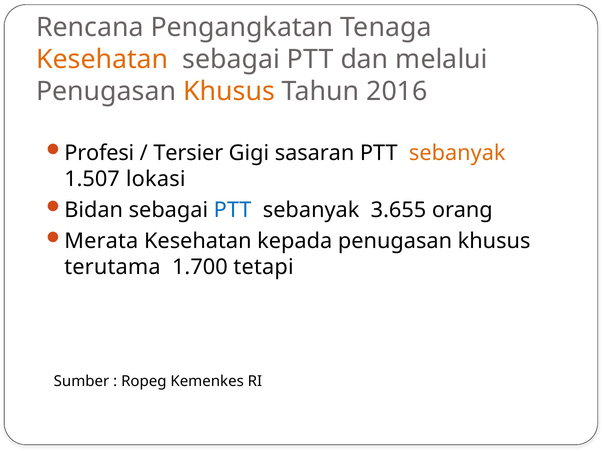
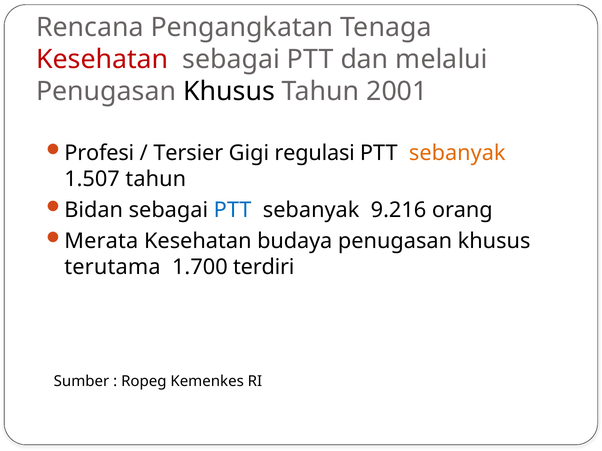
Kesehatan colour: orange -> red (102, 60)
Khusus colour: orange -> black (229, 92)
2016: 2016 -> 2001 (397, 92)
sasaran: sasaran -> regulasi (315, 153)
1.507 lokasi: lokasi -> tahun (156, 179)
3.655: 3.655 -> 9.216 (399, 210)
kepada: kepada -> budaya (295, 241)
tetapi: tetapi -> terdiri (264, 267)
